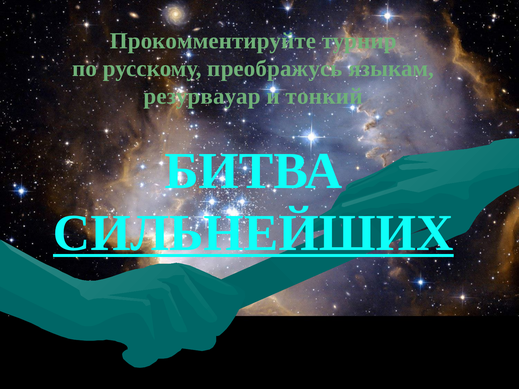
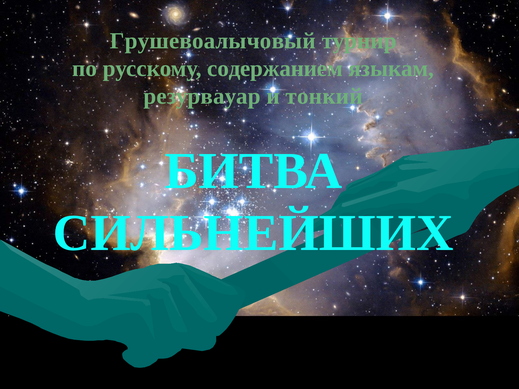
Прокомментируйте: Прокомментируйте -> Грушевоалычовый (213, 41)
преображусь: преображусь -> содержанием (275, 69)
СИЛЬНЕЙШИХ underline: present -> none (253, 233)
